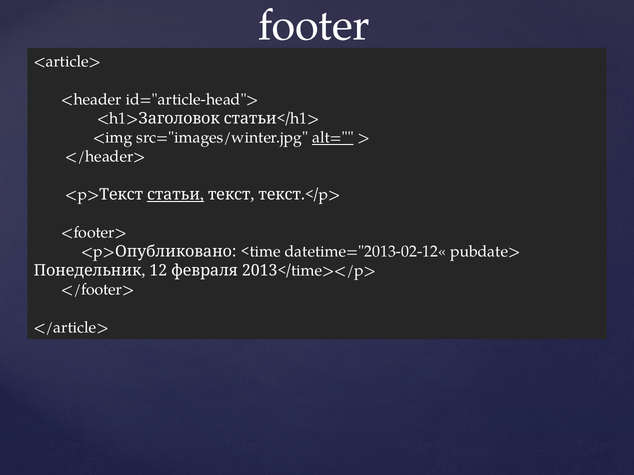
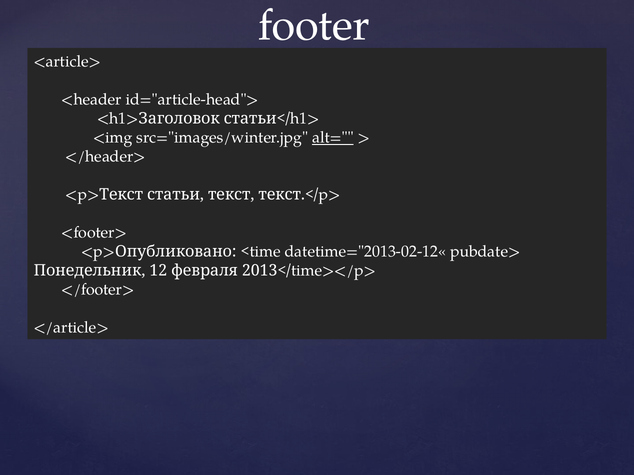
статьи underline: present -> none (176, 195)
